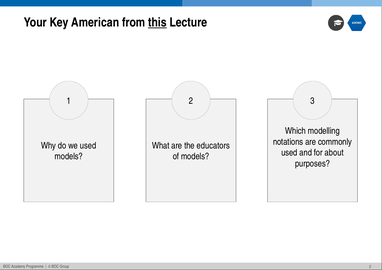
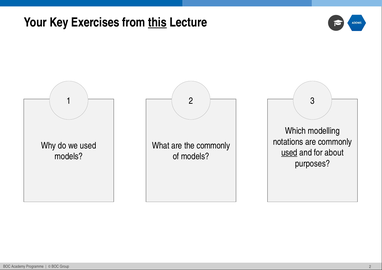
American: American -> Exercises (95, 23)
the educators: educators -> commonly (213, 146)
used underline: none -> present (289, 153)
